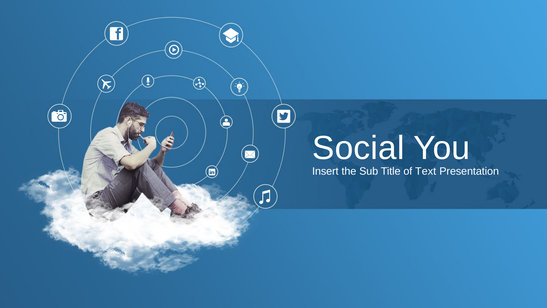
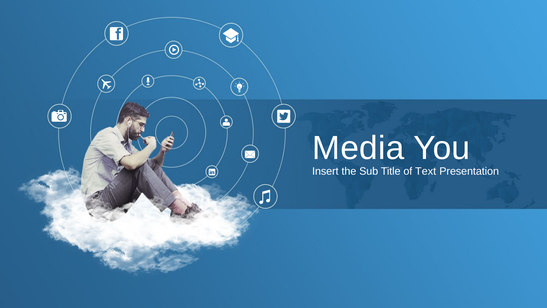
Social: Social -> Media (358, 148)
